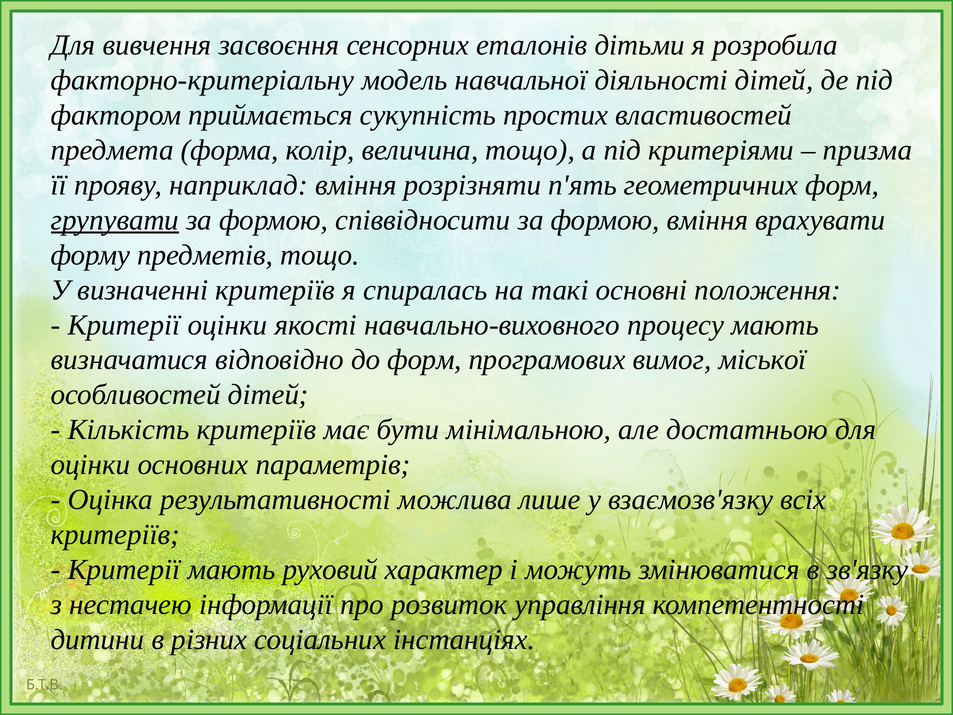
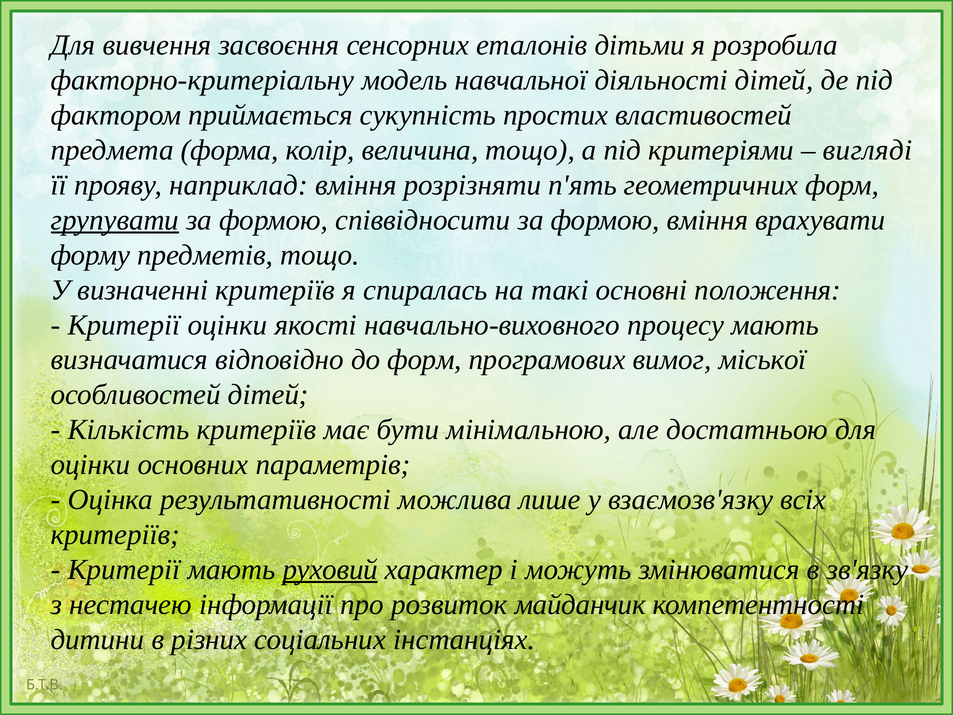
призма: призма -> вигляді (868, 150)
руховий underline: none -> present (330, 569)
управління: управління -> майданчик (580, 604)
